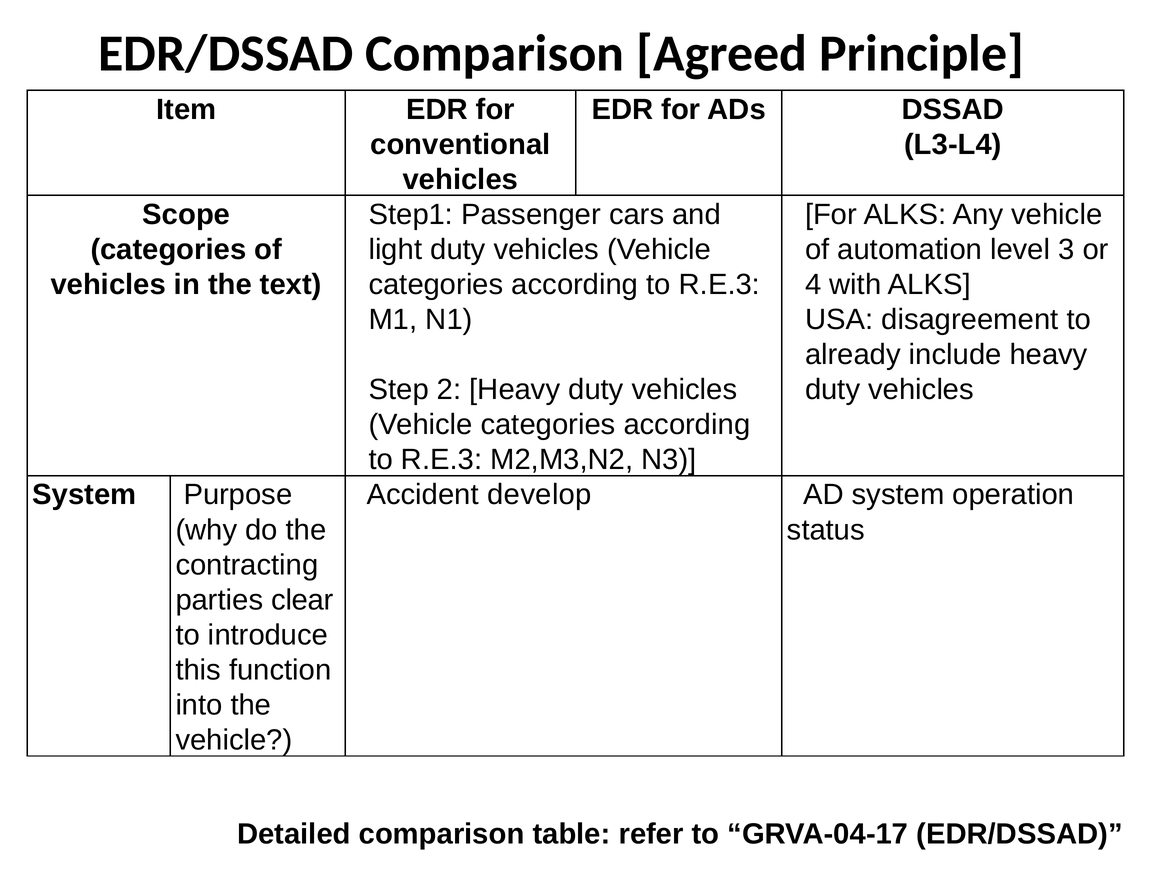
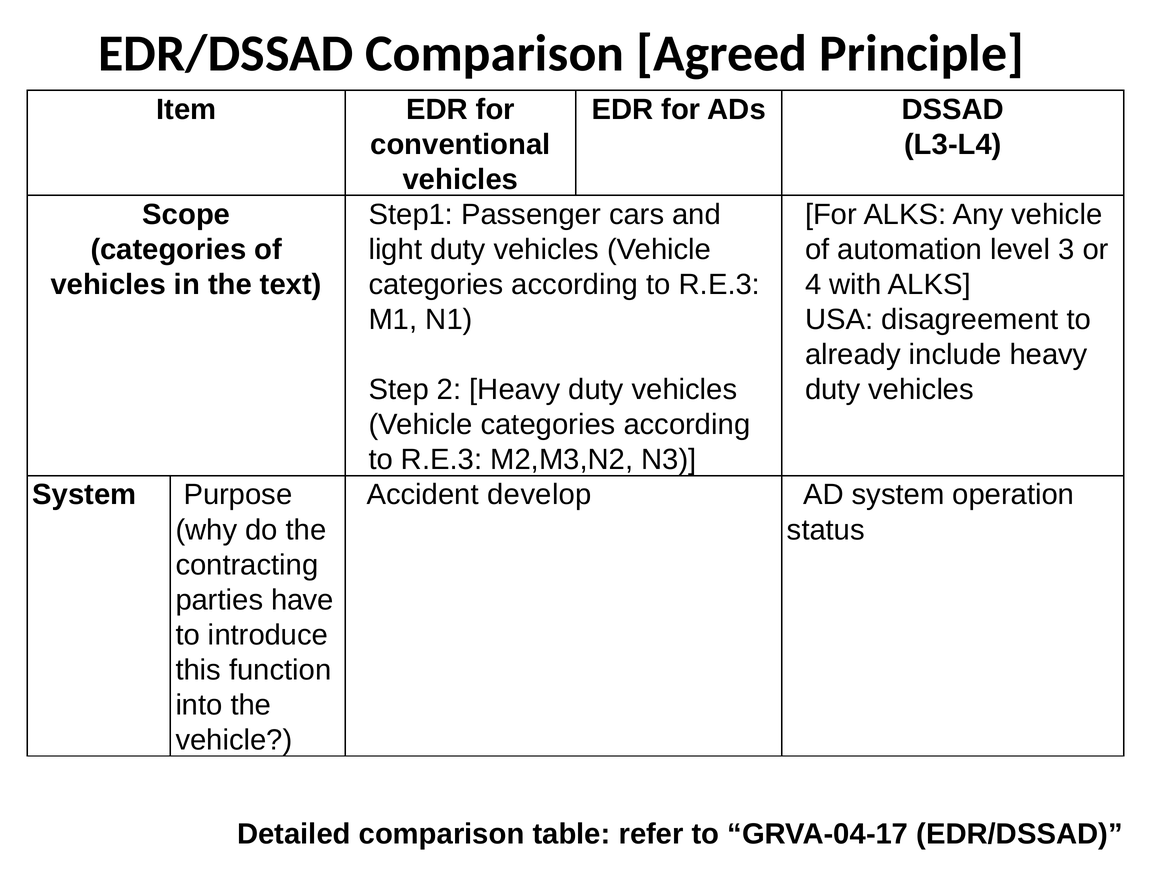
clear: clear -> have (302, 600)
